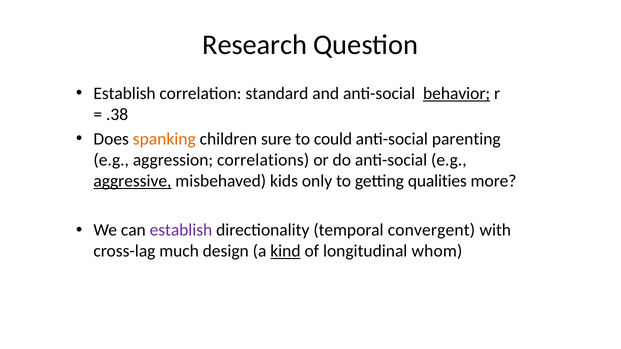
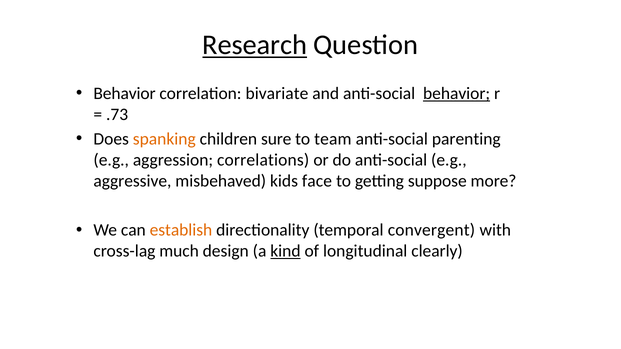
Research underline: none -> present (255, 45)
Establish: Establish -> Behavior (125, 94)
standard: standard -> bivariate (277, 94)
.38: .38 -> .73 (117, 115)
could: could -> team (333, 139)
aggressive underline: present -> none (132, 181)
only: only -> face (317, 181)
qualities: qualities -> suppose (437, 181)
establish colour: purple -> orange (181, 230)
whom: whom -> clearly (437, 251)
